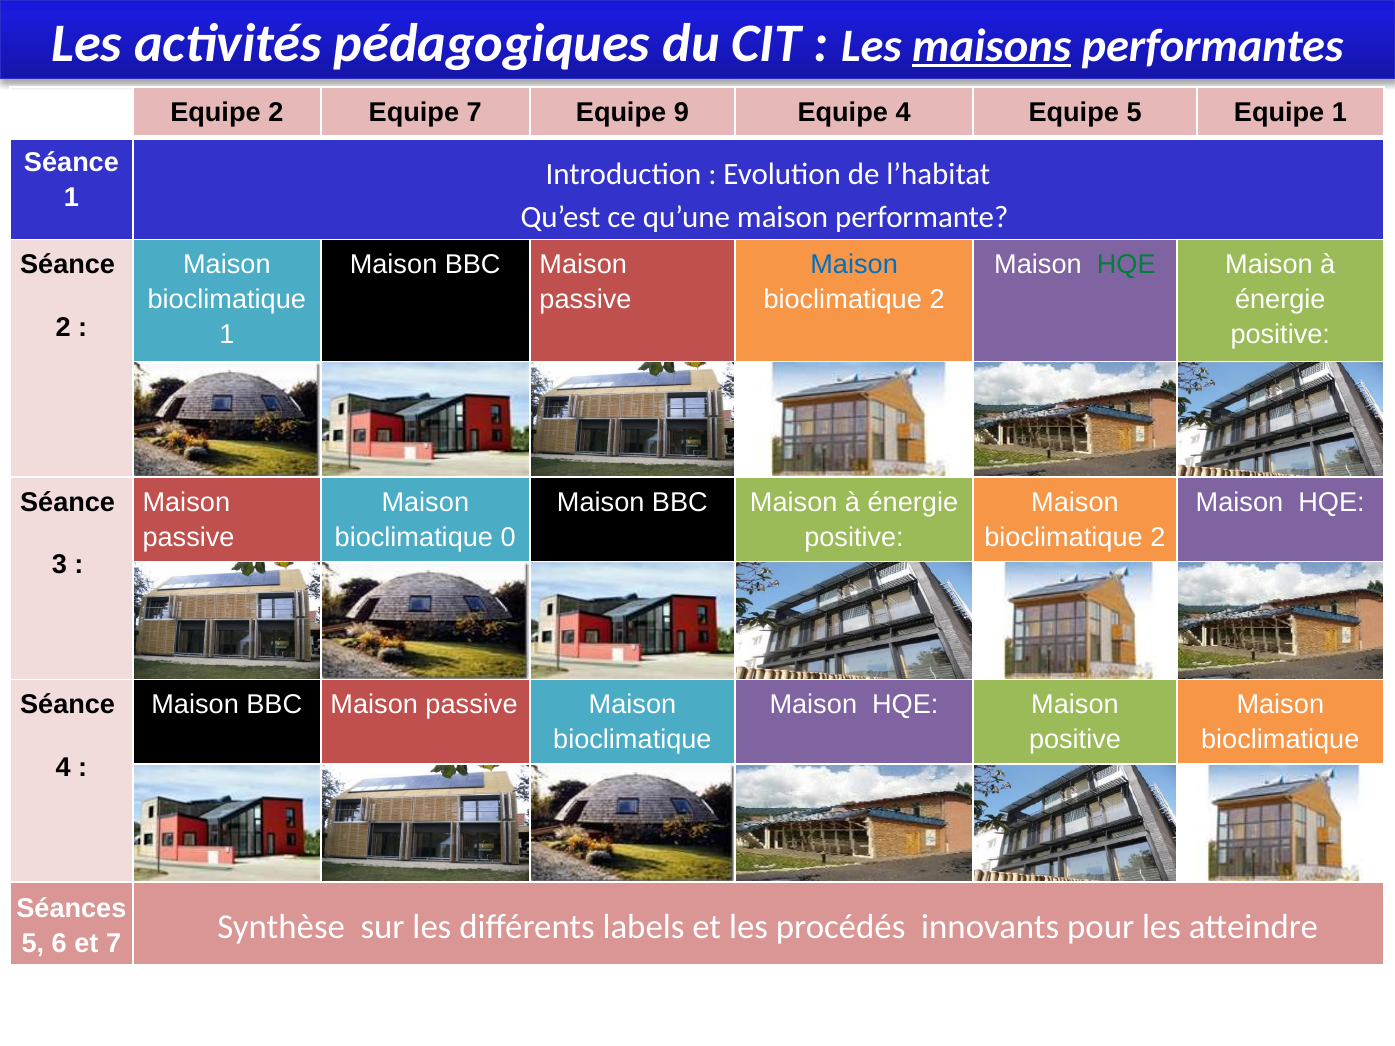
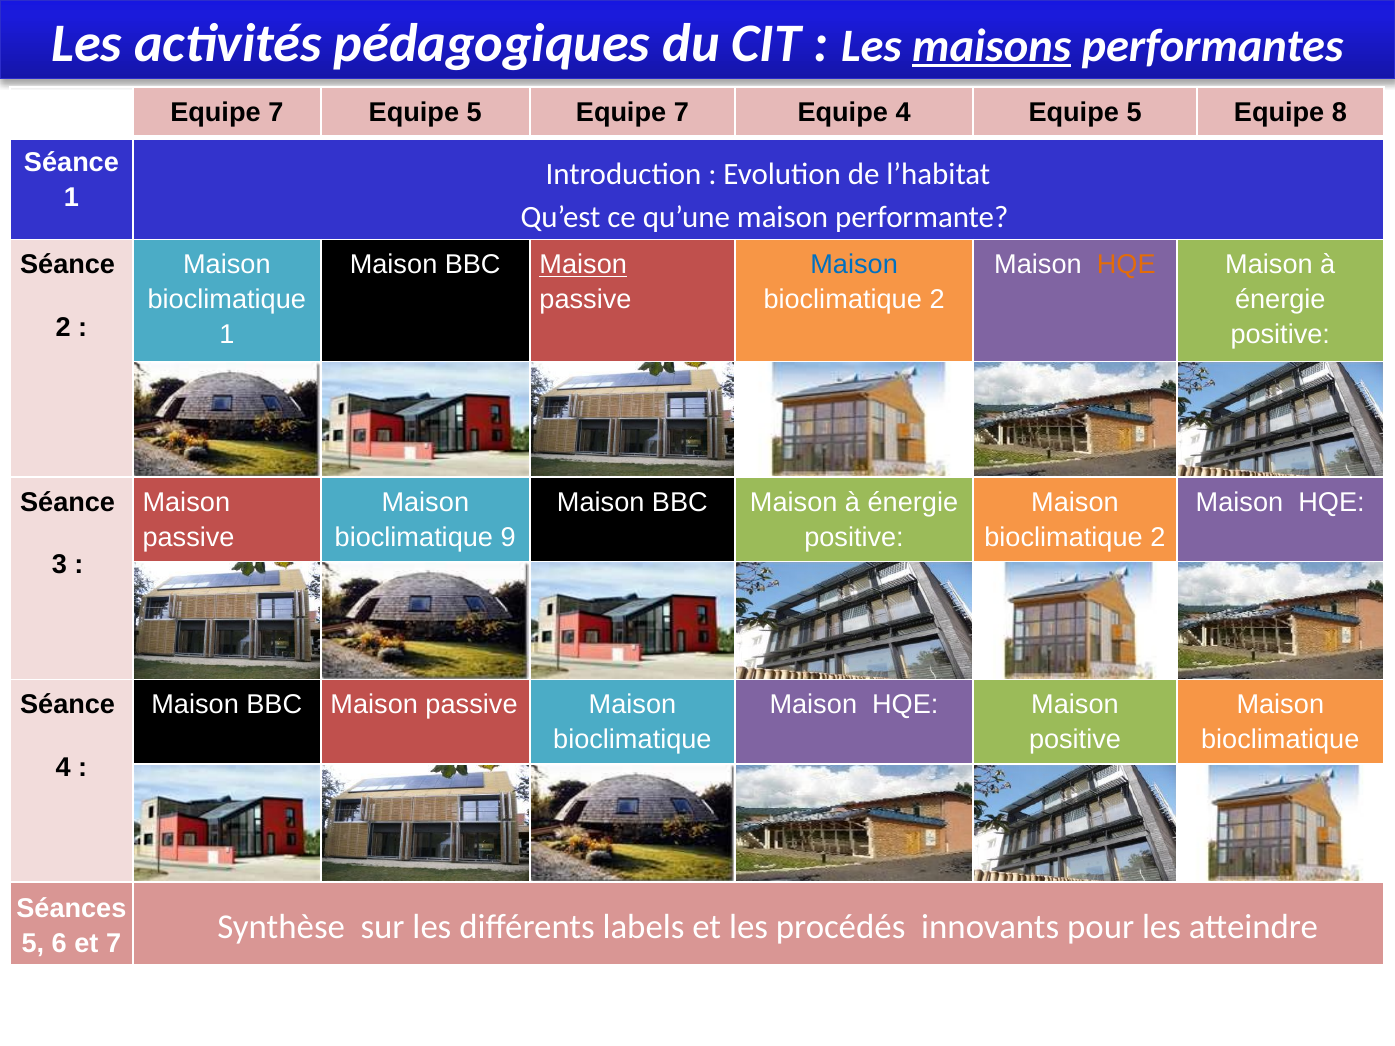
2: 2 -> 7 (276, 112)
7: 7 -> 5 (474, 112)
9: 9 -> 7 (681, 112)
Equipe 1: 1 -> 8 (1339, 112)
Maison underline: none -> present (583, 265)
HQE colour: green -> orange (1126, 265)
0: 0 -> 9 (508, 537)
